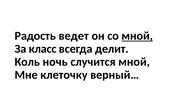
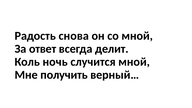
ведет: ведет -> снова (74, 36)
мной underline: present -> none (137, 36)
класс: класс -> ответ (43, 49)
клеточку: клеточку -> получить (64, 75)
